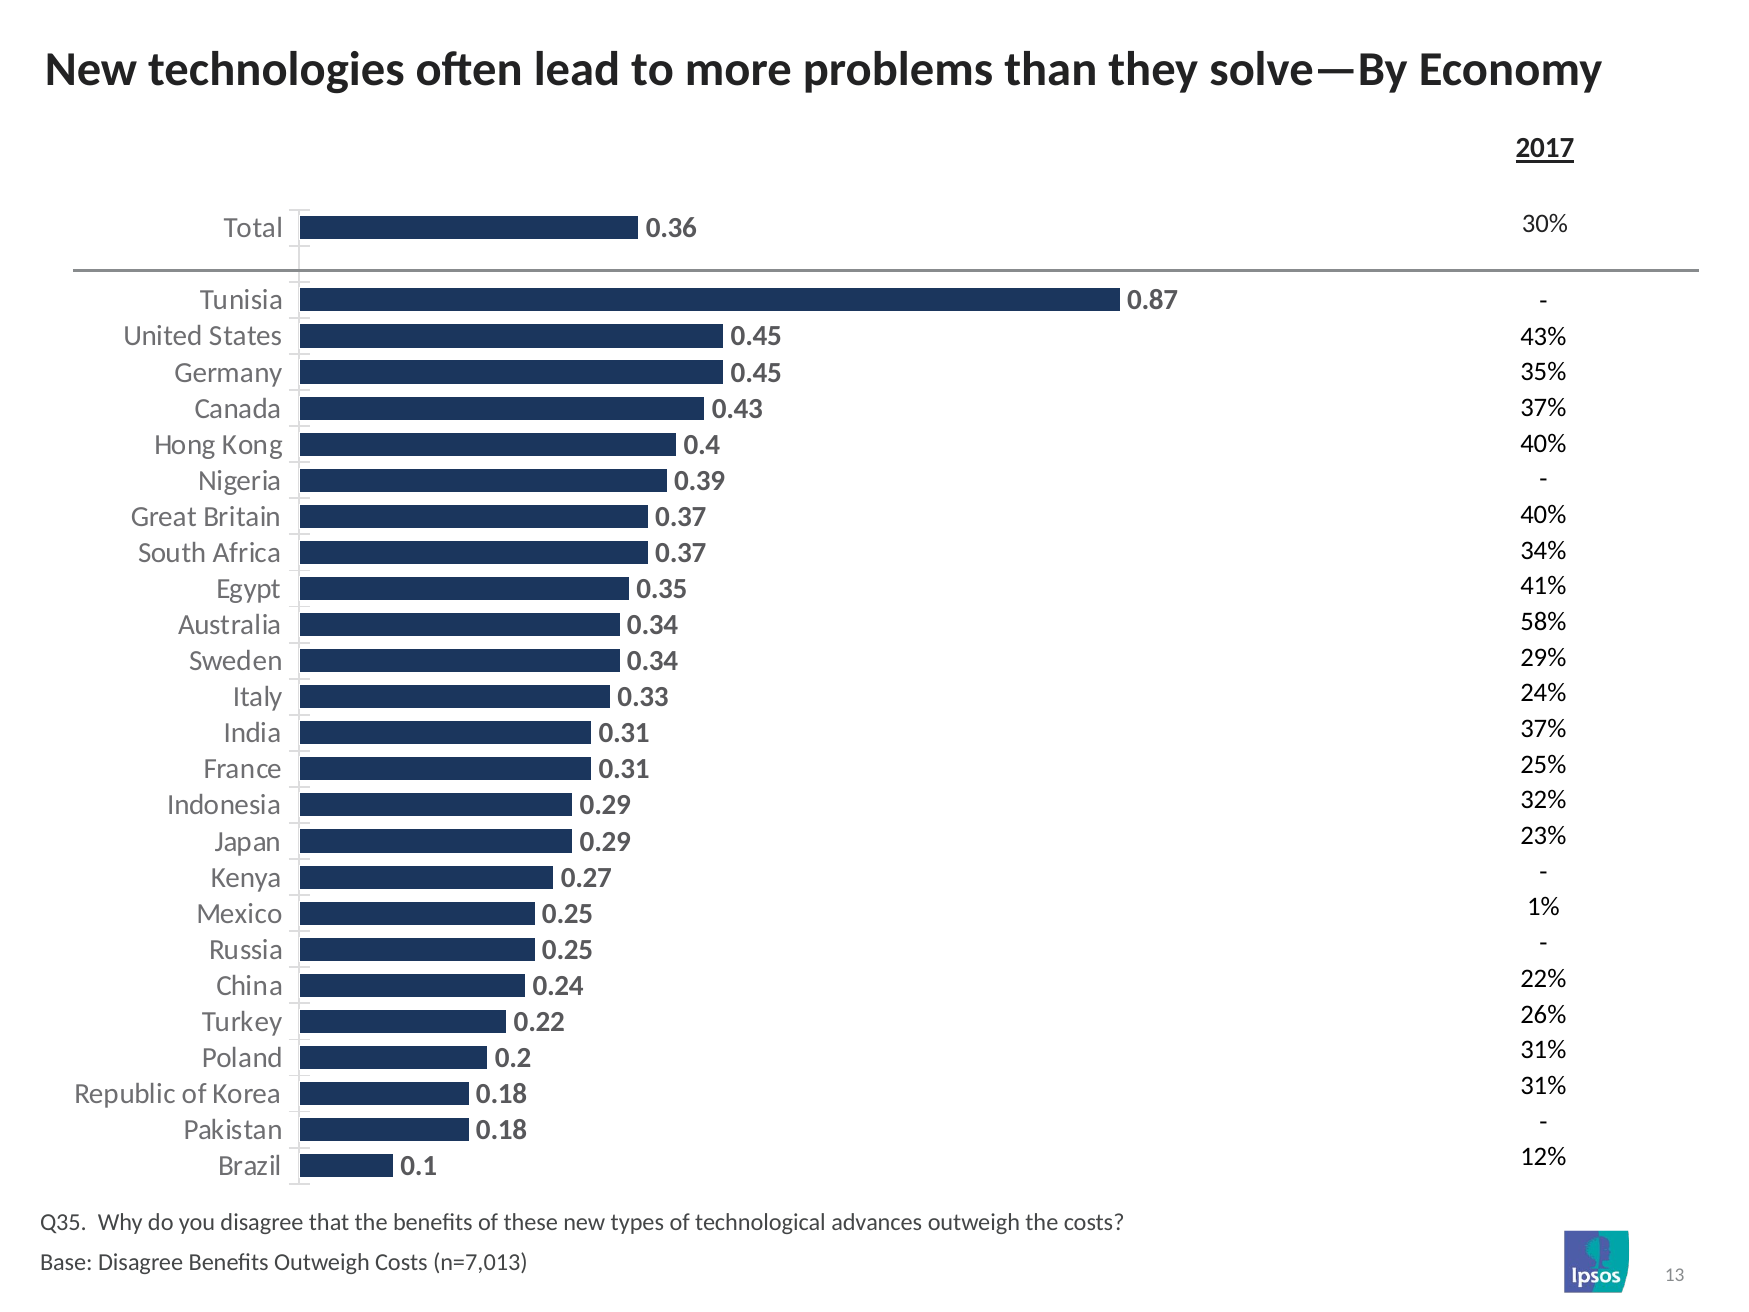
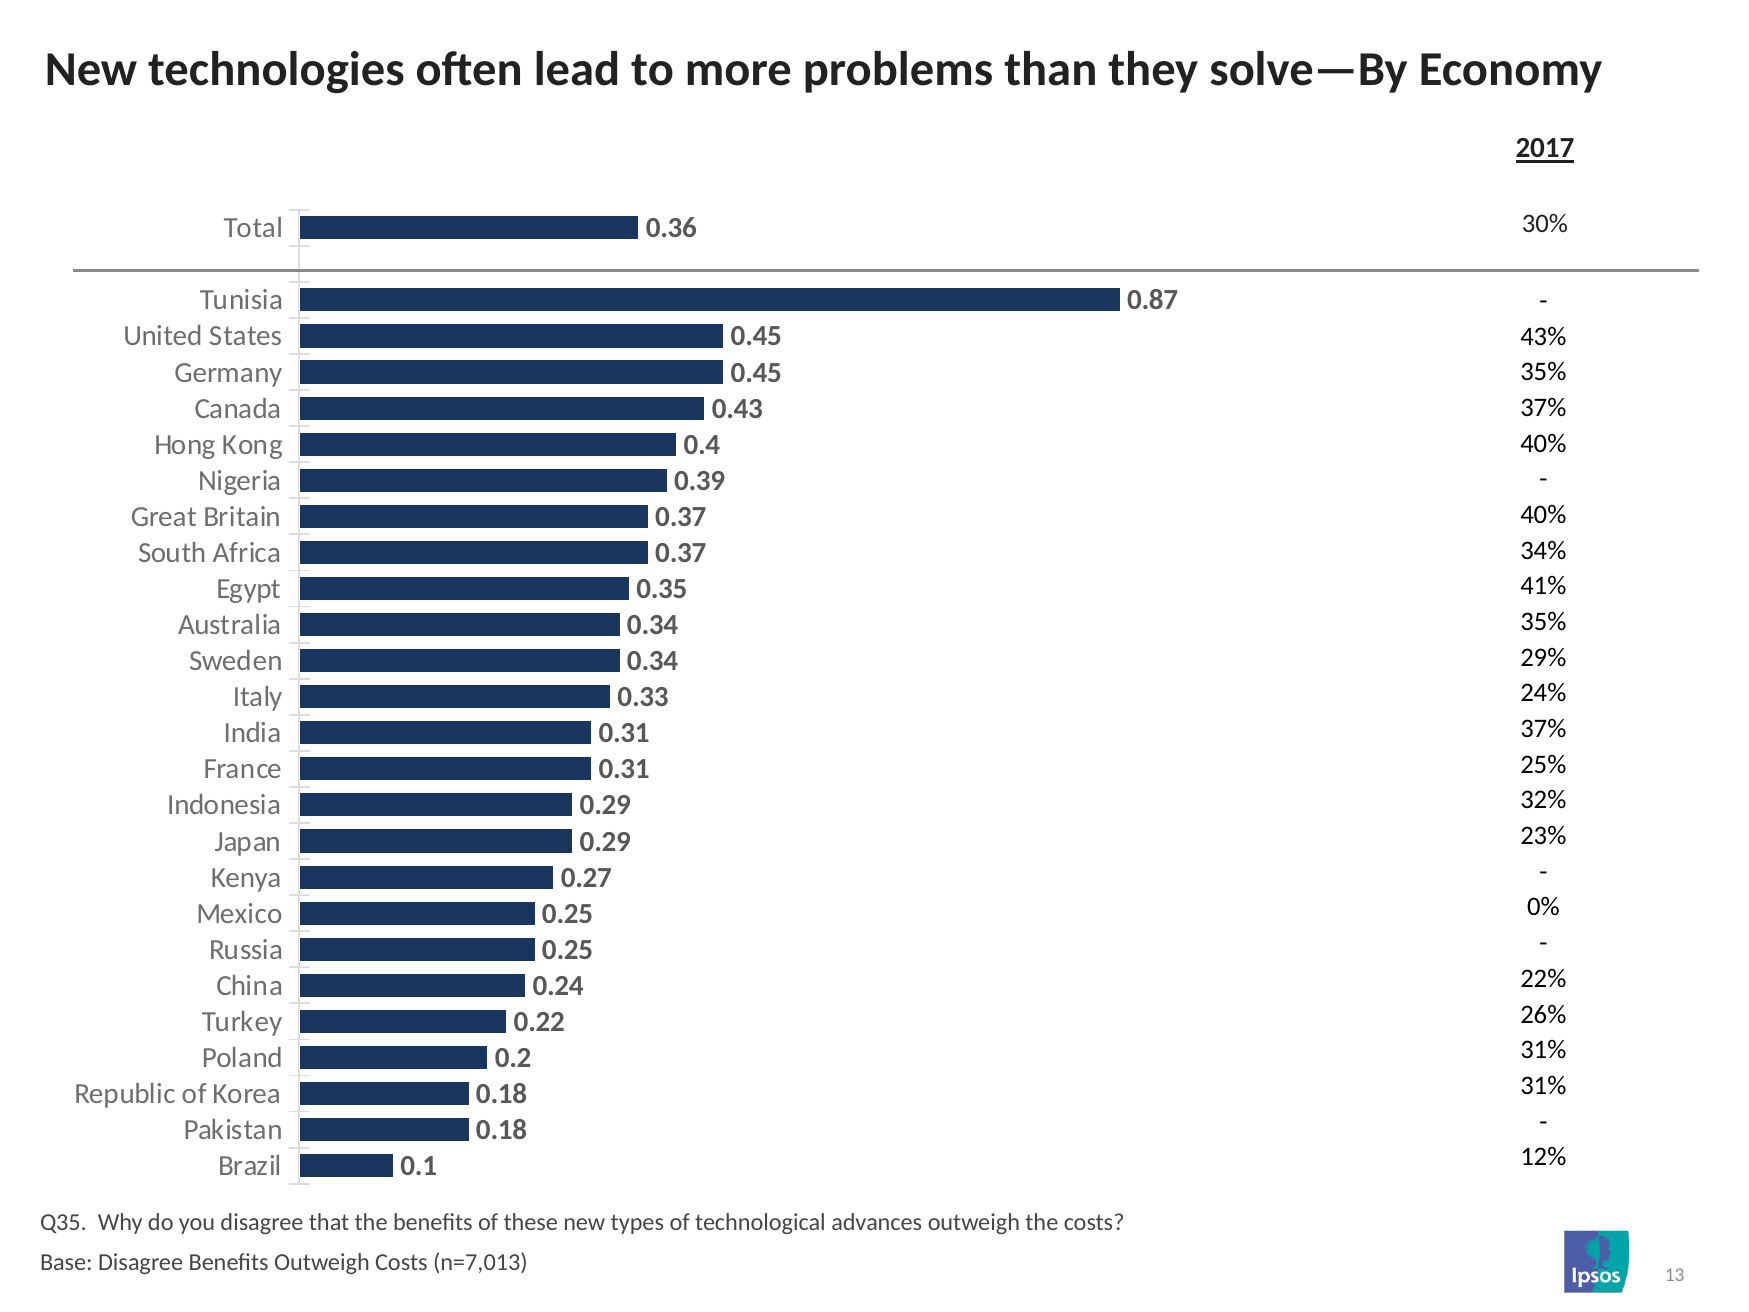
58%: 58% -> 35% (1543, 622)
1%: 1% -> 0% (1543, 907)
